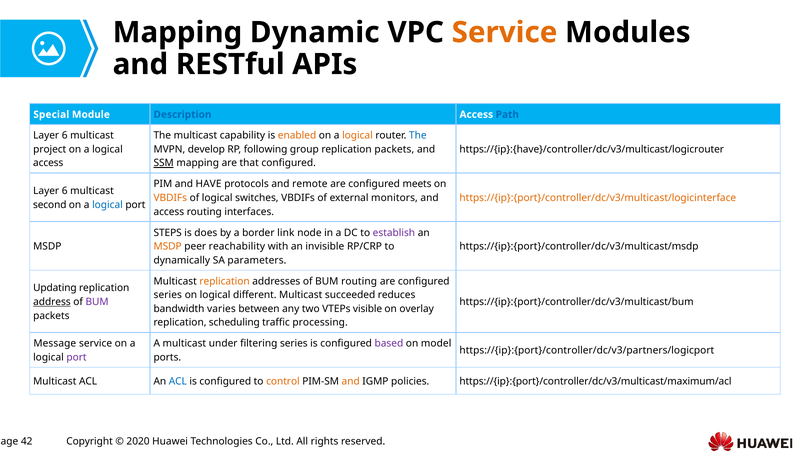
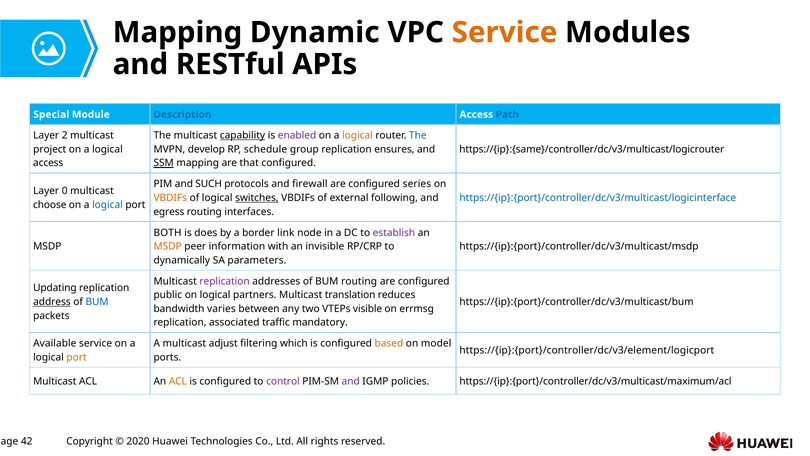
6: 6 -> 2 (65, 135)
capability underline: none -> present (242, 135)
enabled colour: orange -> purple (297, 135)
following: following -> schedule (266, 149)
replication packets: packets -> ensures (394, 149)
https://{ip}:{have}/controller/dc/v3/multicast/logicrouter: https://{ip}:{have}/controller/dc/v3/multicast/logicrouter -> https://{ip}:{same}/controller/dc/v3/multicast/logicrouter (592, 149)
HAVE: HAVE -> SUCH (209, 184)
remote: remote -> firewall (310, 184)
meets: meets -> series (417, 184)
6: 6 -> 0 (65, 191)
switches underline: none -> present (257, 198)
monitors: monitors -> following (394, 198)
https://{ip}:{port}/controller/dc/v3/multicast/logicinterface colour: orange -> blue (598, 198)
second: second -> choose (50, 205)
access: access -> egress (169, 212)
STEPS: STEPS -> BOTH (168, 232)
reachability: reachability -> information (237, 246)
replication colour: orange -> purple (225, 281)
series: series -> public (168, 295)
different: different -> partners (255, 295)
succeeded: succeeded -> translation (350, 295)
BUM colour: purple -> blue (97, 302)
overlay: overlay -> errmsg (417, 309)
scheduling: scheduling -> associated (234, 322)
processing: processing -> mandatory (320, 322)
Message: Message -> Available (55, 343)
under: under -> adjust (223, 343)
filtering series: series -> which (294, 343)
based colour: purple -> orange (389, 343)
https://{ip}:{port}/controller/dc/v3/partners/logicport: https://{ip}:{port}/controller/dc/v3/partners/logicport -> https://{ip}:{port}/controller/dc/v3/element/logicport (587, 350)
port colour: purple -> orange (77, 357)
ACL colour: blue -> orange (178, 381)
control colour: orange -> purple (283, 381)
and colour: orange -> purple (351, 381)
